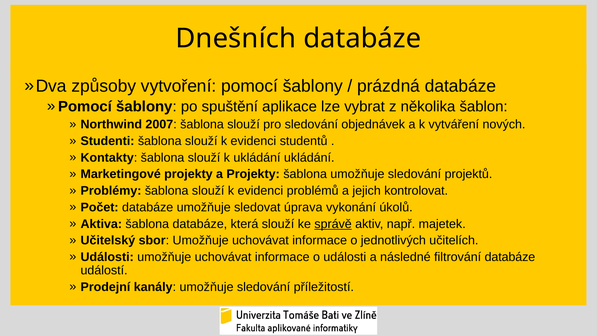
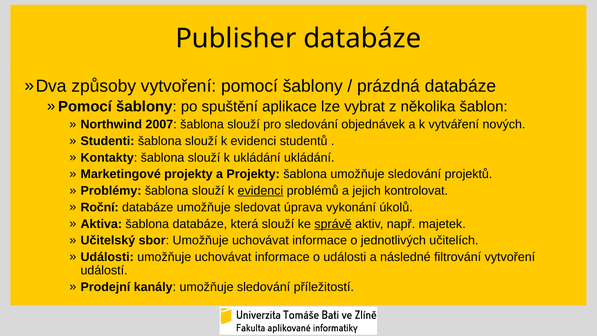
Dnešních: Dnešních -> Publisher (236, 38)
evidenci underline: none -> present (260, 191)
Počet: Počet -> Roční (100, 207)
filtrování databáze: databáze -> vytvoření (510, 257)
